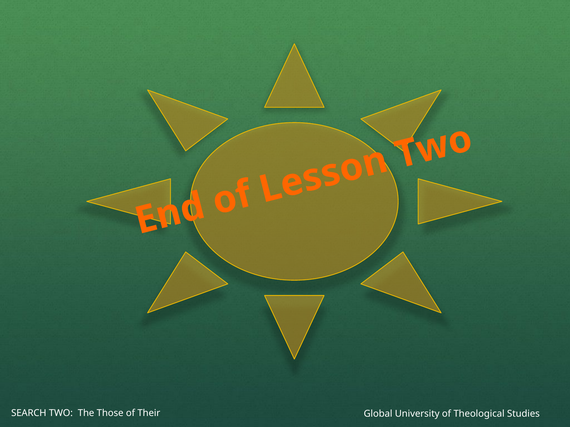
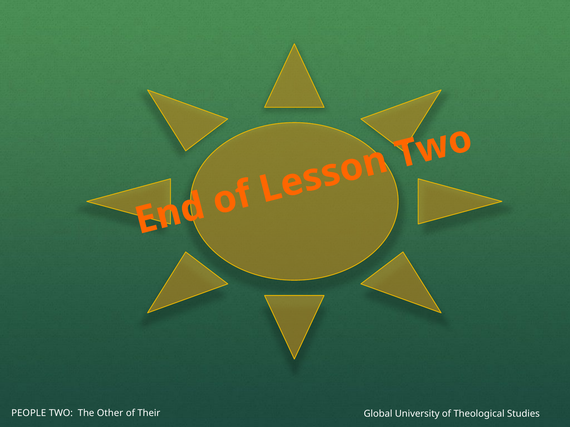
SEARCH: SEARCH -> PEOPLE (29, 414)
Those: Those -> Other (110, 414)
